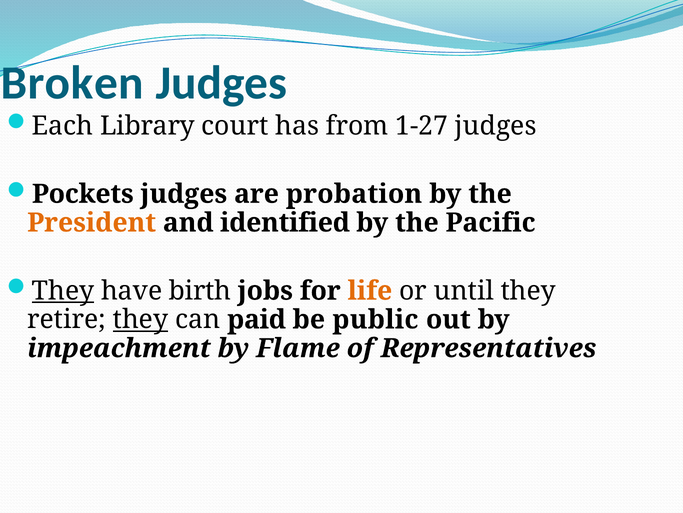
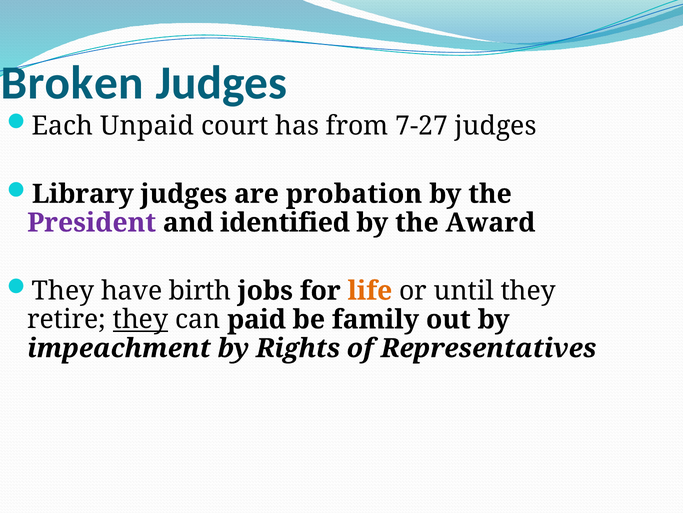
Library: Library -> Unpaid (147, 126)
1-27: 1-27 -> 7-27 (422, 126)
Pockets: Pockets -> Library (83, 194)
President colour: orange -> purple (92, 222)
Pacific: Pacific -> Award (491, 222)
They underline: present -> none (63, 290)
public: public -> family (375, 319)
Flame: Flame -> Rights (298, 348)
